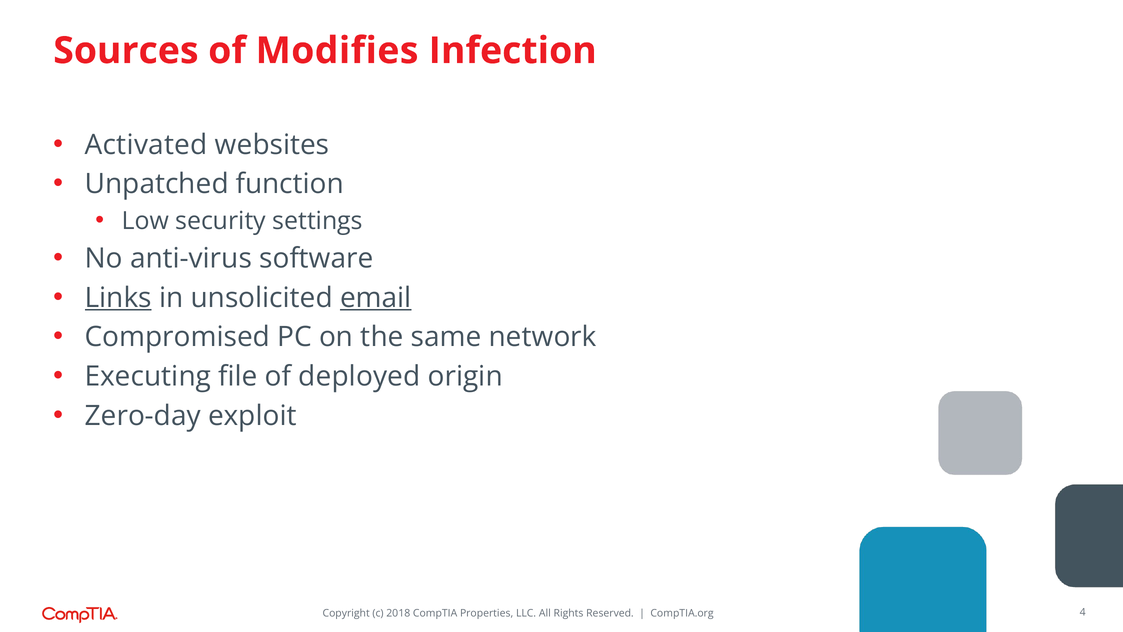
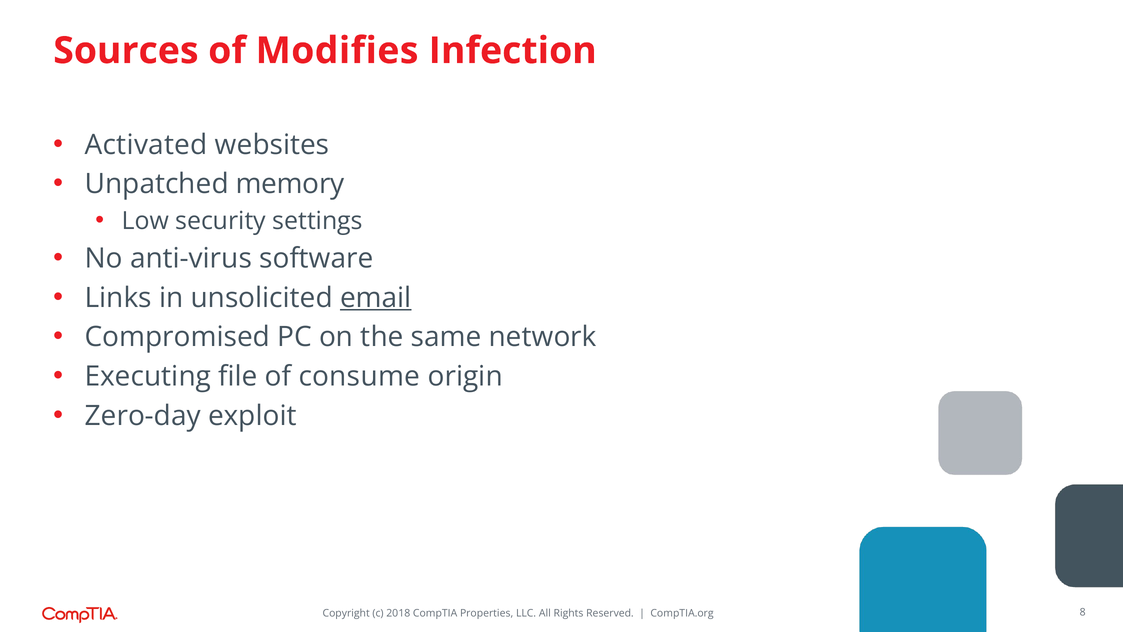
function: function -> memory (290, 184)
Links underline: present -> none (118, 298)
deployed: deployed -> consume (359, 376)
4: 4 -> 8 (1083, 612)
